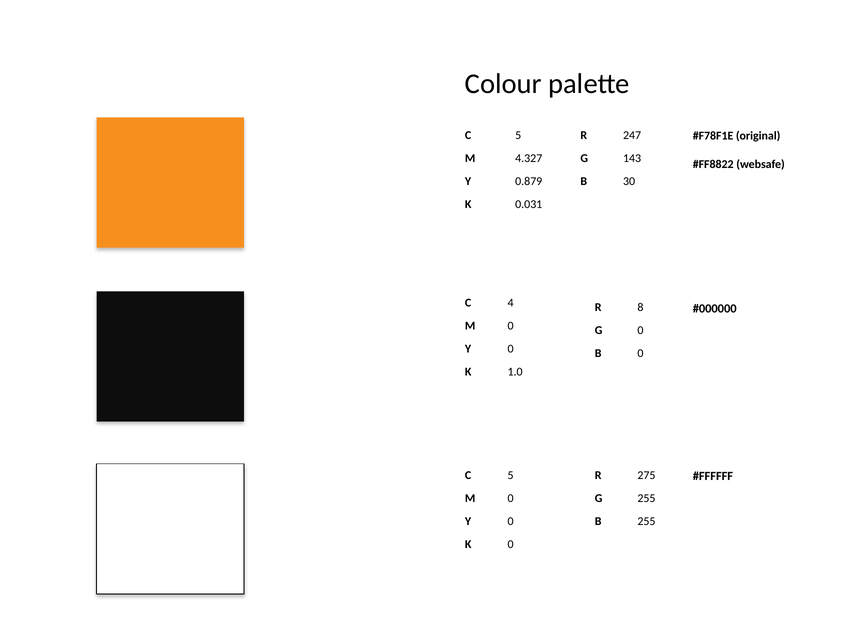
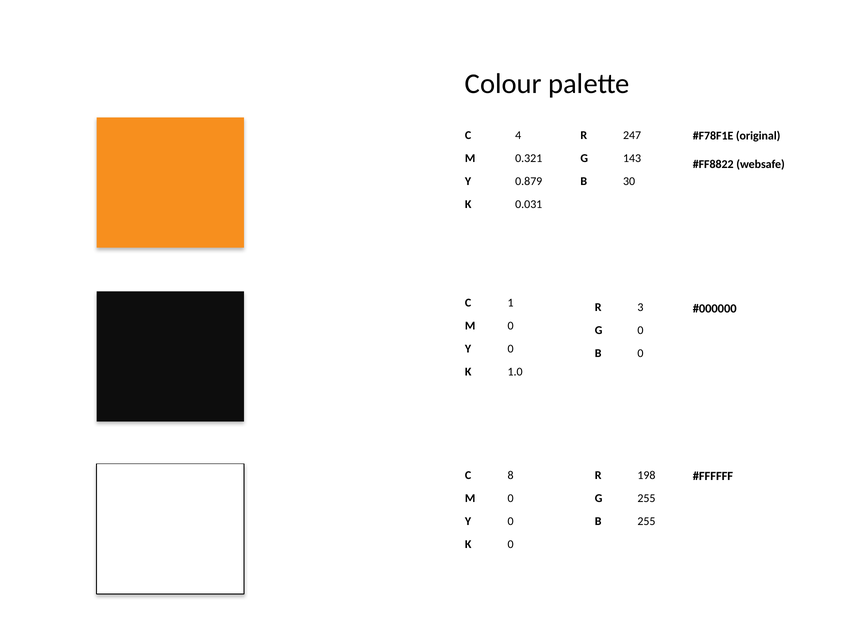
5: 5 -> 4 (518, 135)
4.327: 4.327 -> 0.321 (529, 159)
4: 4 -> 1 (511, 303)
8: 8 -> 3 (640, 308)
5: 5 -> 8 (511, 476)
275: 275 -> 198 (646, 476)
